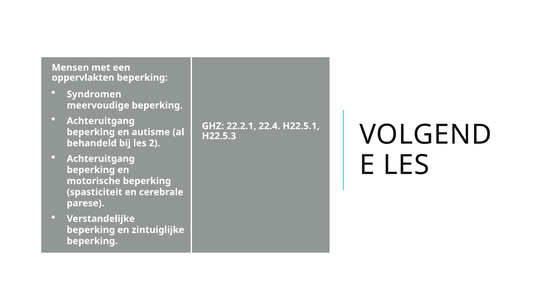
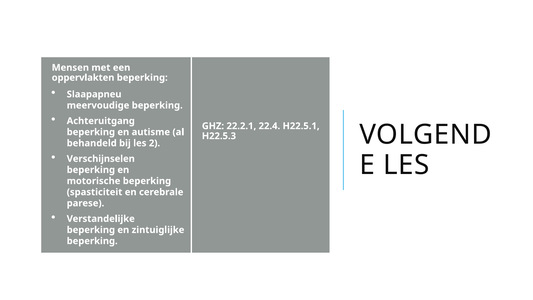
Syndromen: Syndromen -> Slaapapneu (94, 94)
Achteruitgang: Achteruitgang -> Verschijnselen (101, 159)
